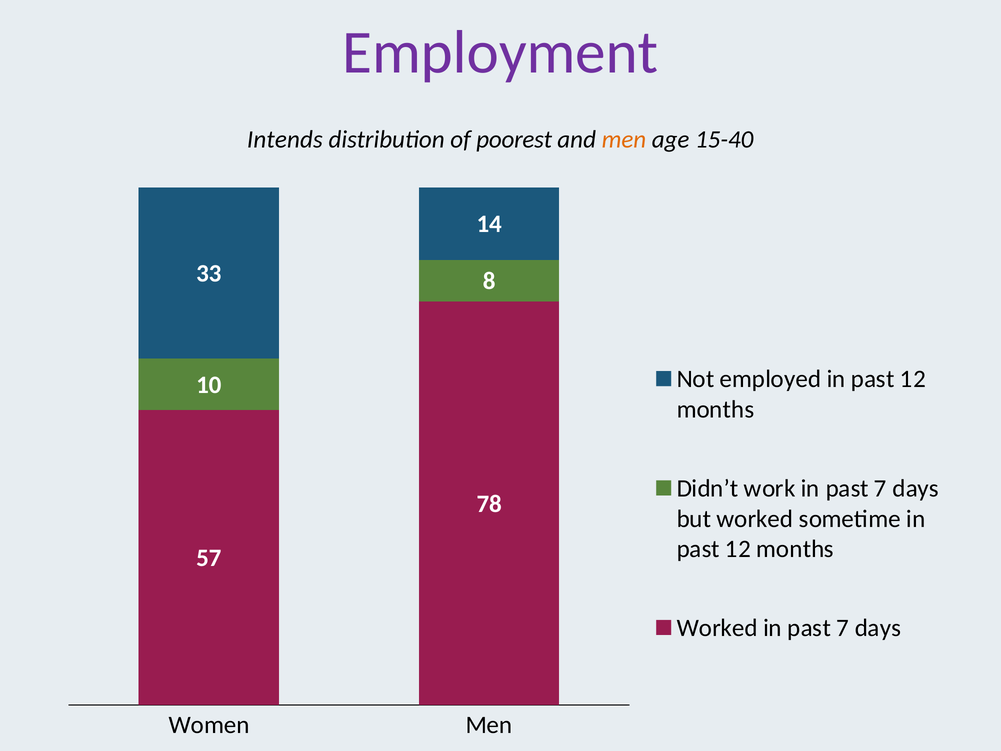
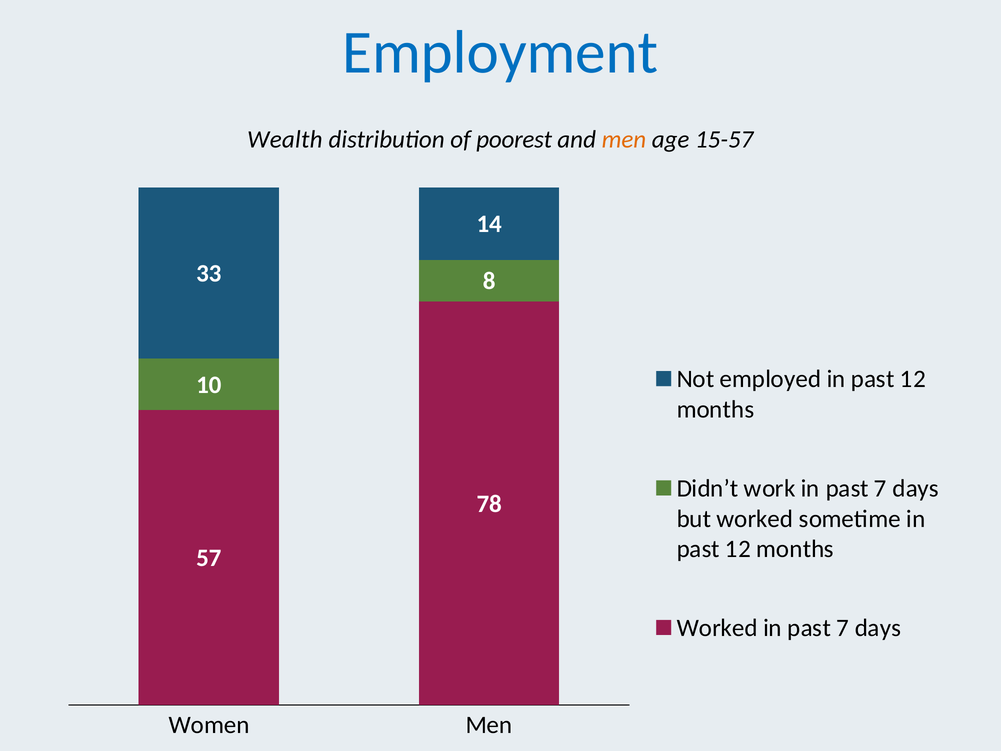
Employment colour: purple -> blue (500, 53)
Intends: Intends -> Wealth (285, 139)
15-40: 15-40 -> 15-57 (724, 139)
